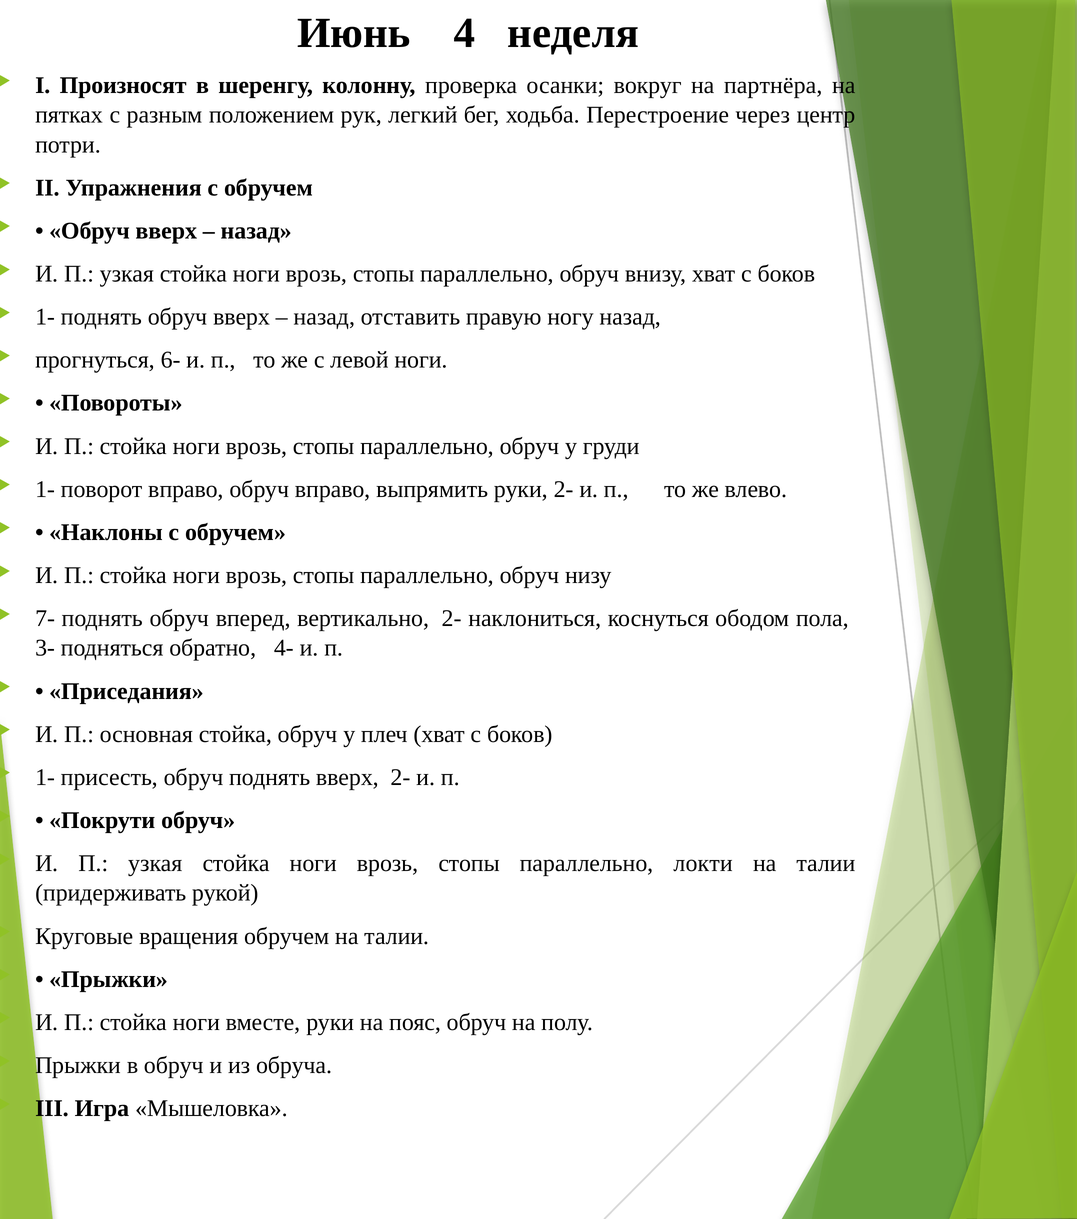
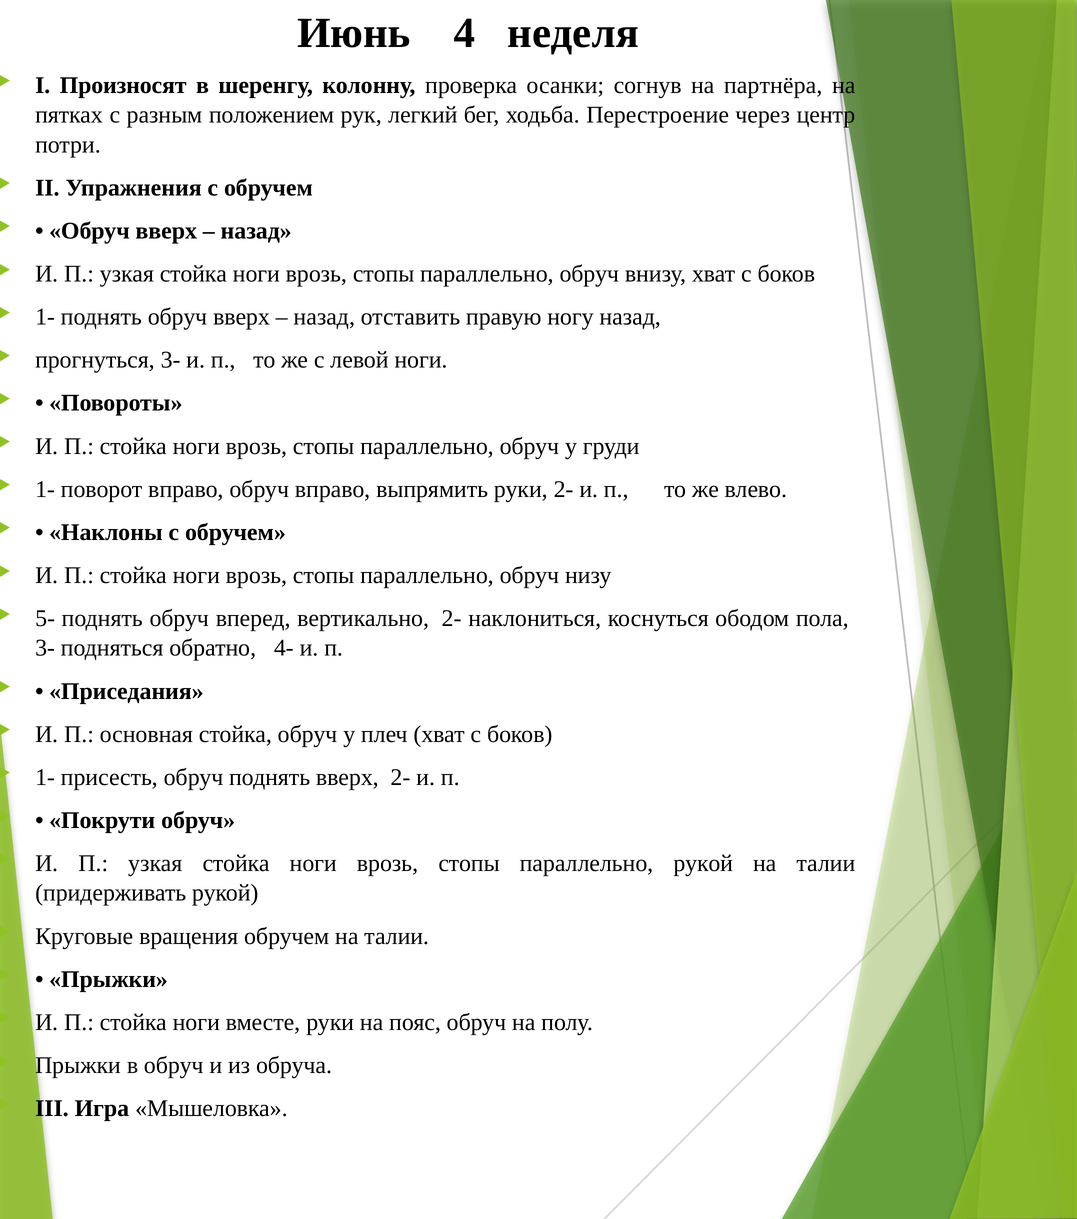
вокруг: вокруг -> согнув (648, 85)
прогнуться 6-: 6- -> 3- (171, 360)
7-: 7- -> 5- (45, 618)
параллельно локти: локти -> рукой (703, 864)
